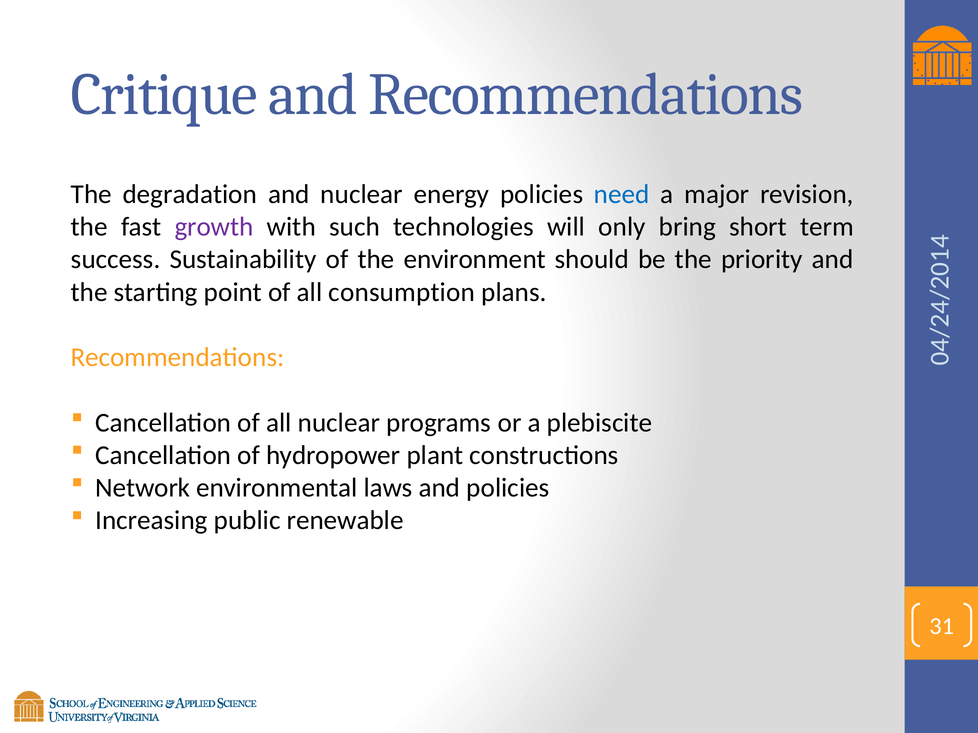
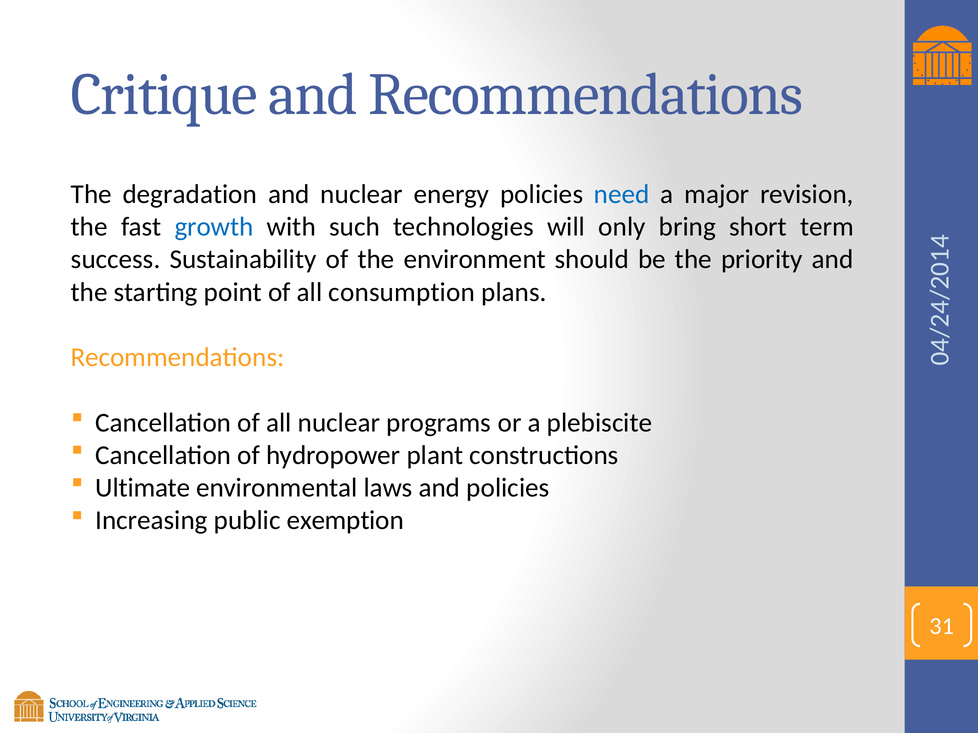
growth colour: purple -> blue (214, 227)
Network: Network -> Ultimate (143, 488)
renewable: renewable -> exemption (345, 521)
